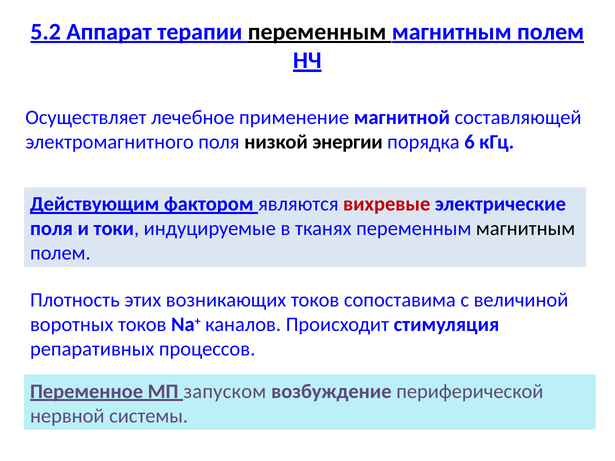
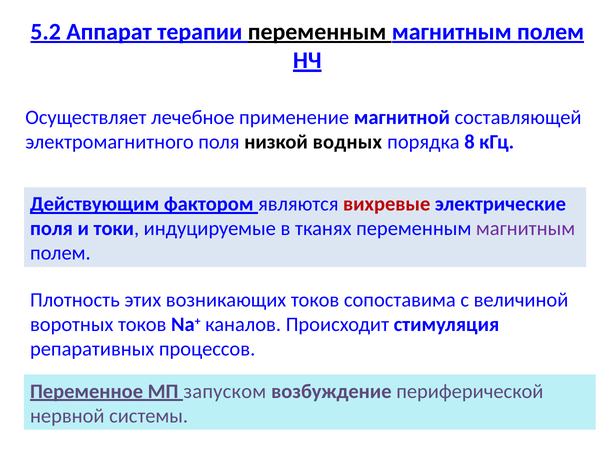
энергии: энергии -> водных (347, 142)
6: 6 -> 8 (469, 142)
магнитным colour: black -> purple (526, 229)
